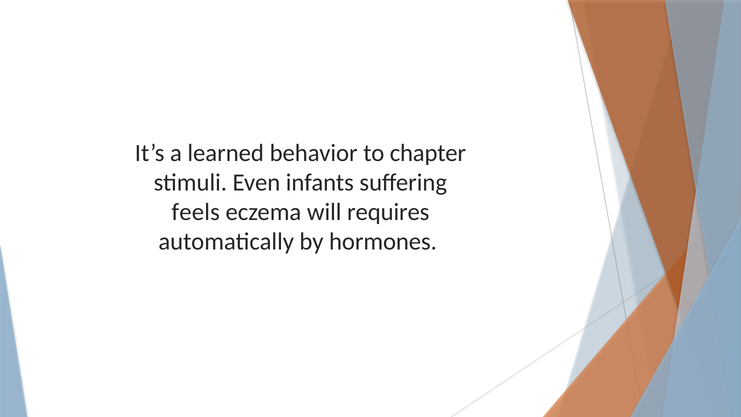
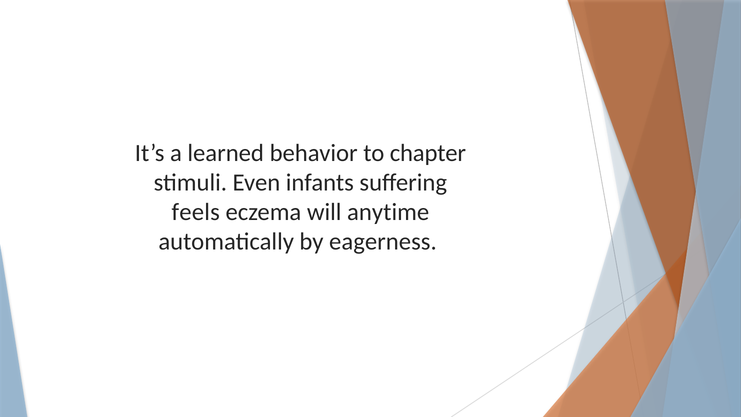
requires: requires -> anytime (388, 212)
hormones: hormones -> eagerness (383, 242)
